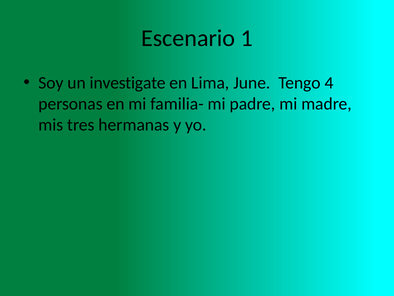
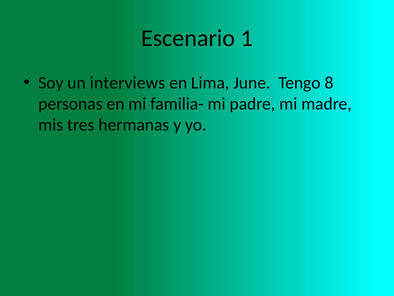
investigate: investigate -> interviews (128, 83)
4: 4 -> 8 (329, 83)
